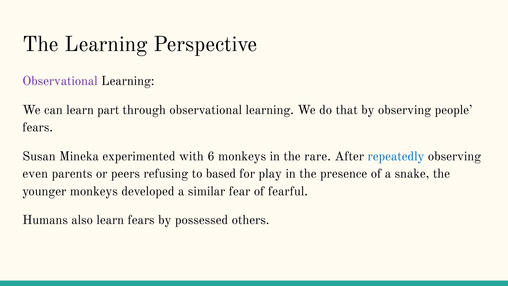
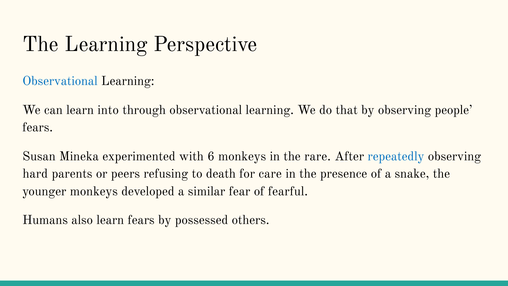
Observational colour: purple -> blue (60, 81)
part: part -> into (108, 110)
even: even -> hard (35, 174)
based: based -> death (221, 174)
play: play -> care (270, 174)
